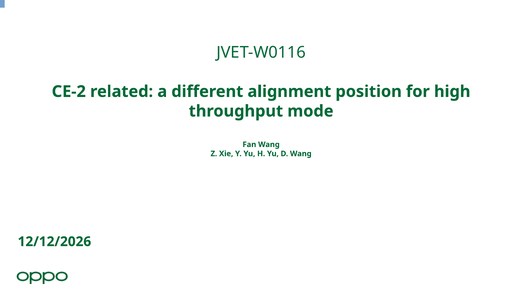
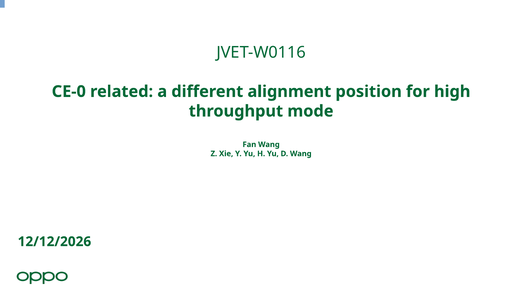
CE-2: CE-2 -> CE-0 (69, 91)
